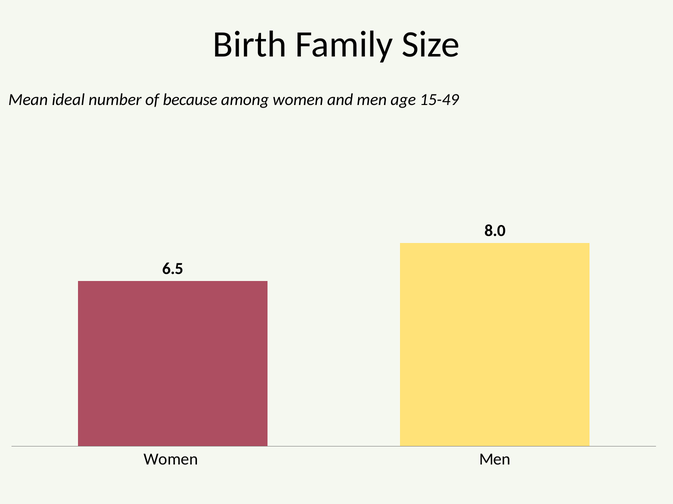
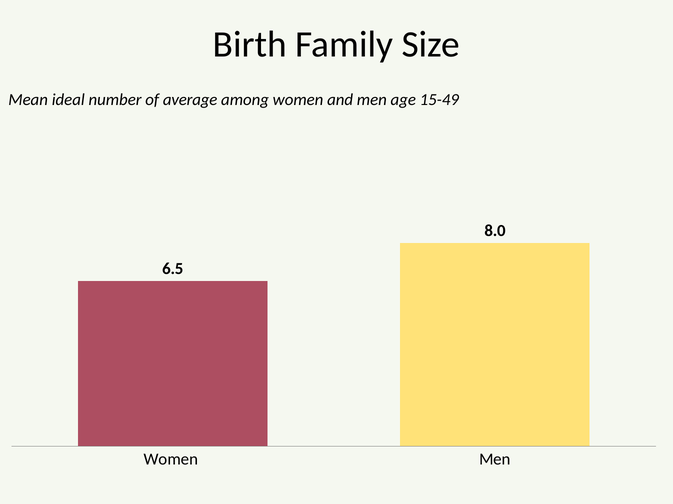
because: because -> average (190, 100)
